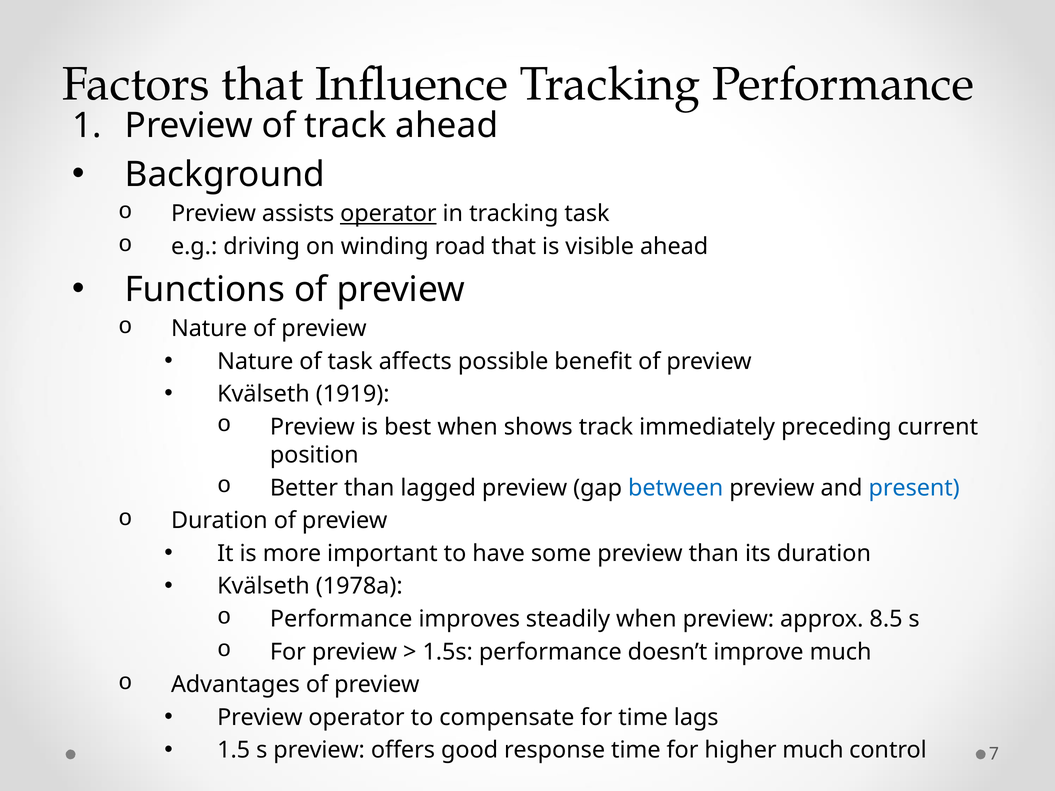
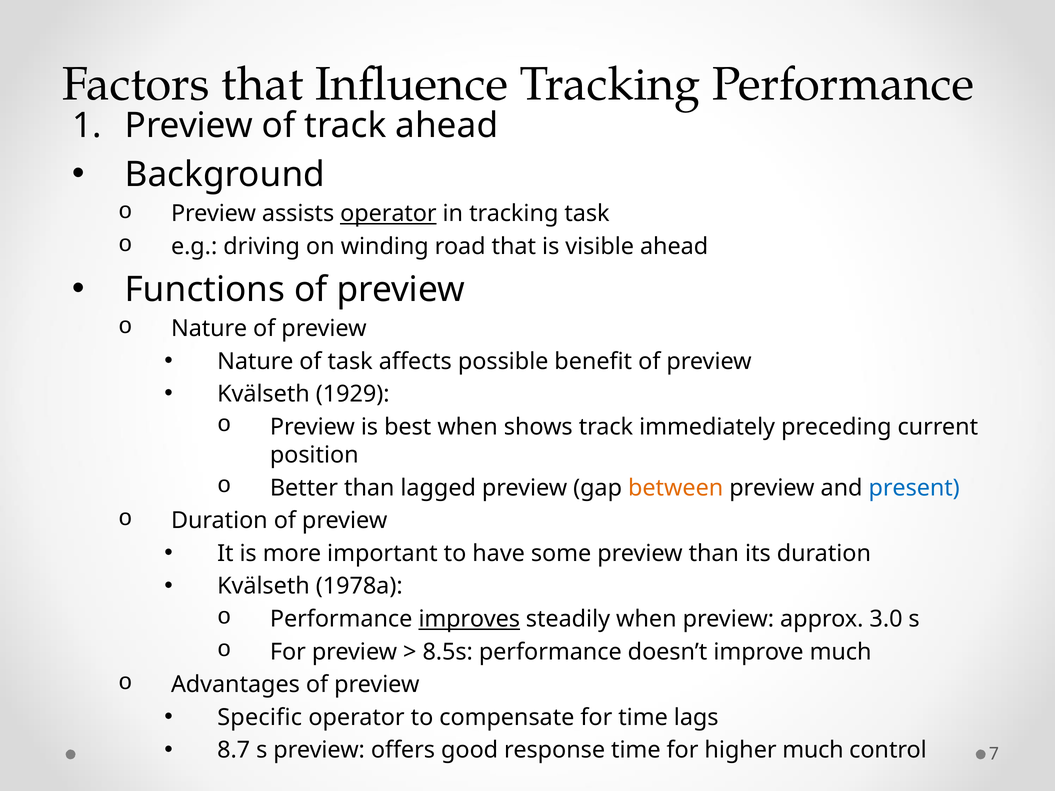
1919: 1919 -> 1929 (353, 394)
between colour: blue -> orange (676, 488)
improves underline: none -> present (469, 619)
8.5: 8.5 -> 3.0 (886, 619)
1.5s: 1.5s -> 8.5s (448, 652)
Preview: Preview -> Specific (260, 718)
1.5: 1.5 -> 8.7 (234, 750)
